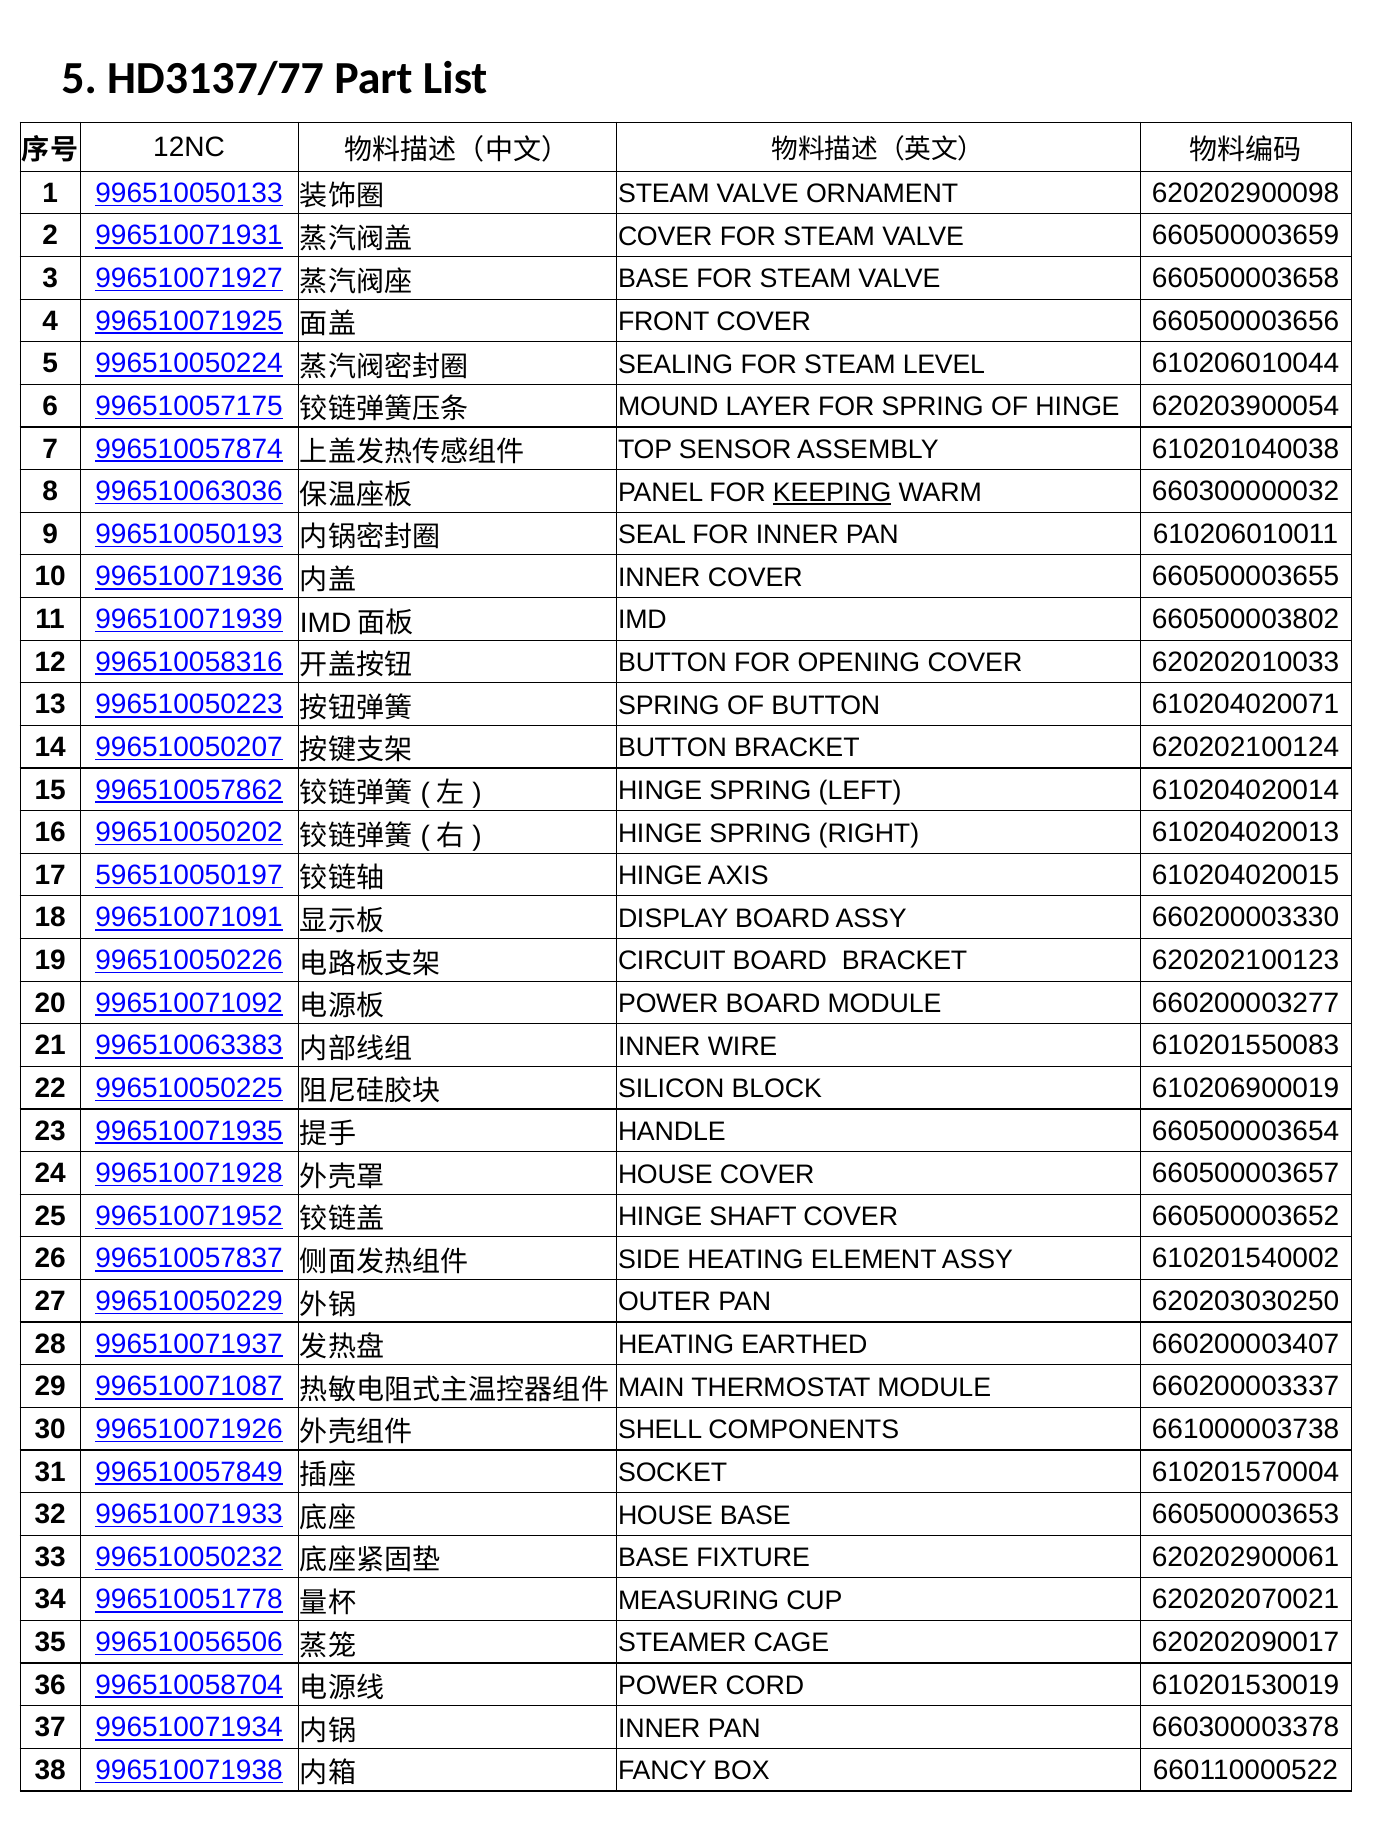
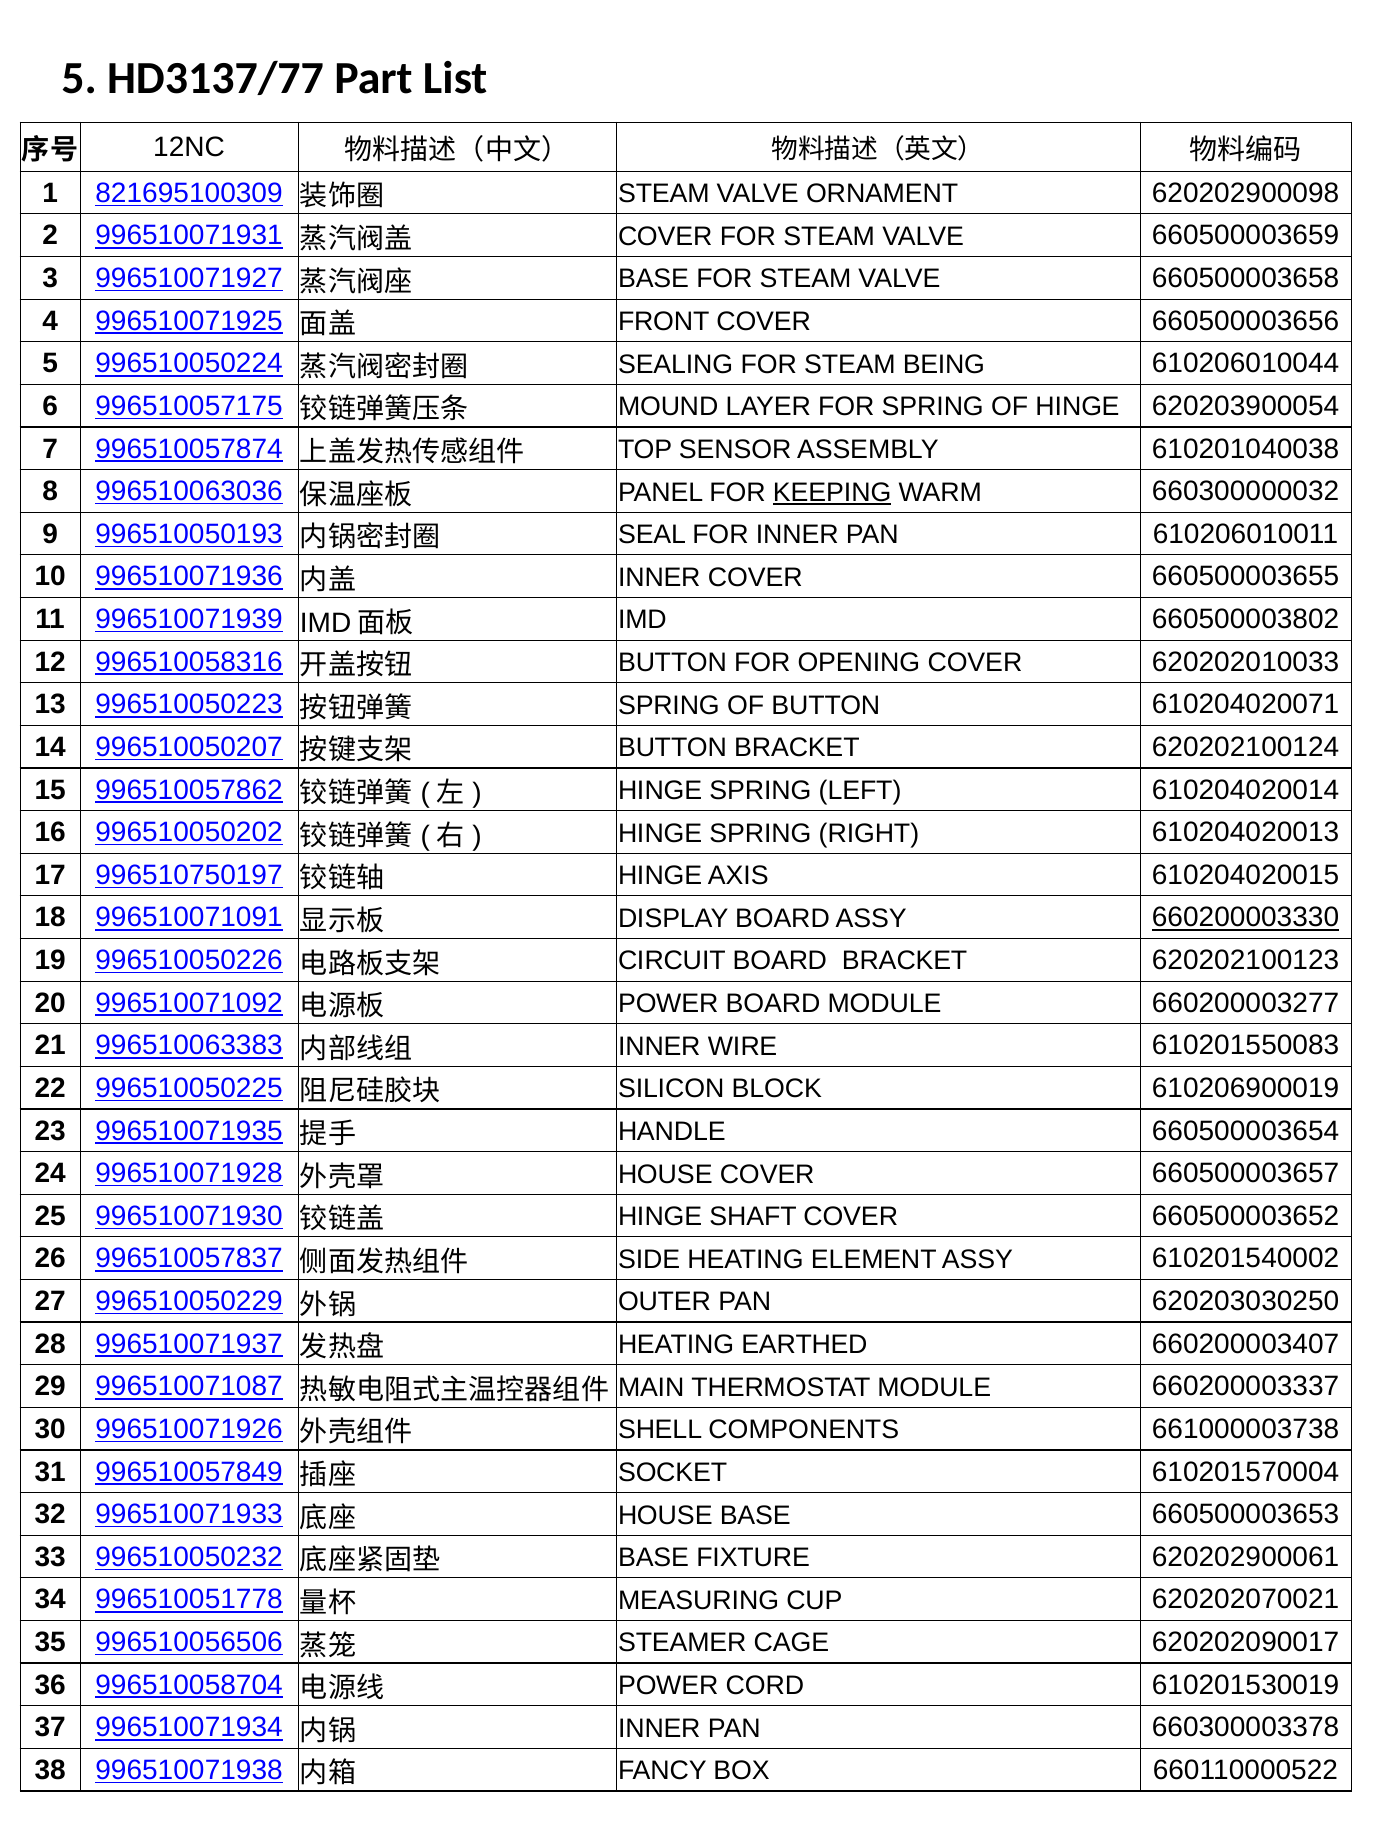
996510050133: 996510050133 -> 821695100309 (189, 193)
LEVEL: LEVEL -> BEING (944, 365)
596510050197: 596510050197 -> 996510750197 (189, 875)
660200003330 underline: none -> present (1246, 918)
996510071952: 996510071952 -> 996510071930 (189, 1217)
